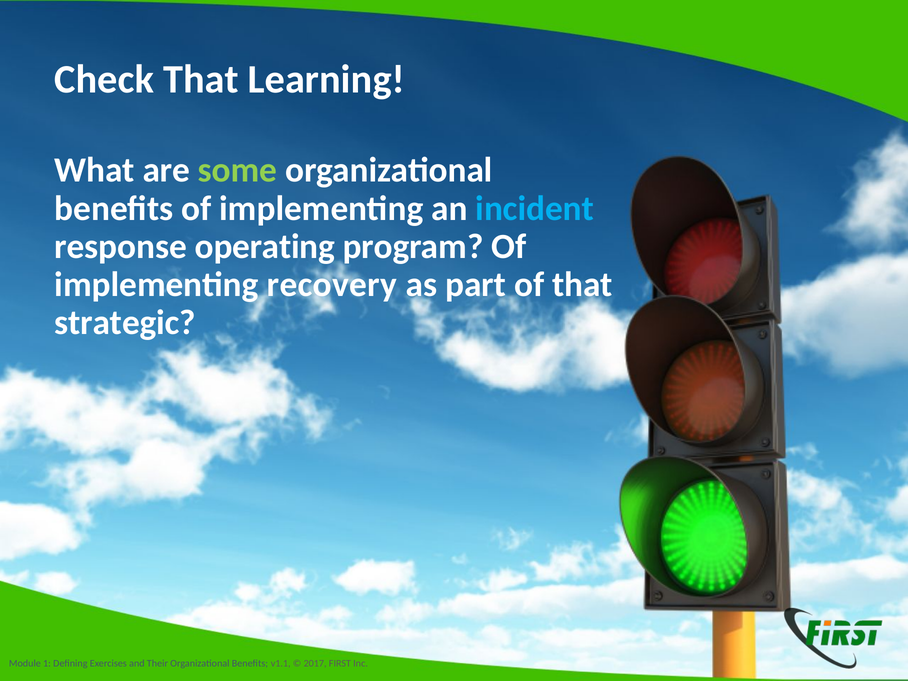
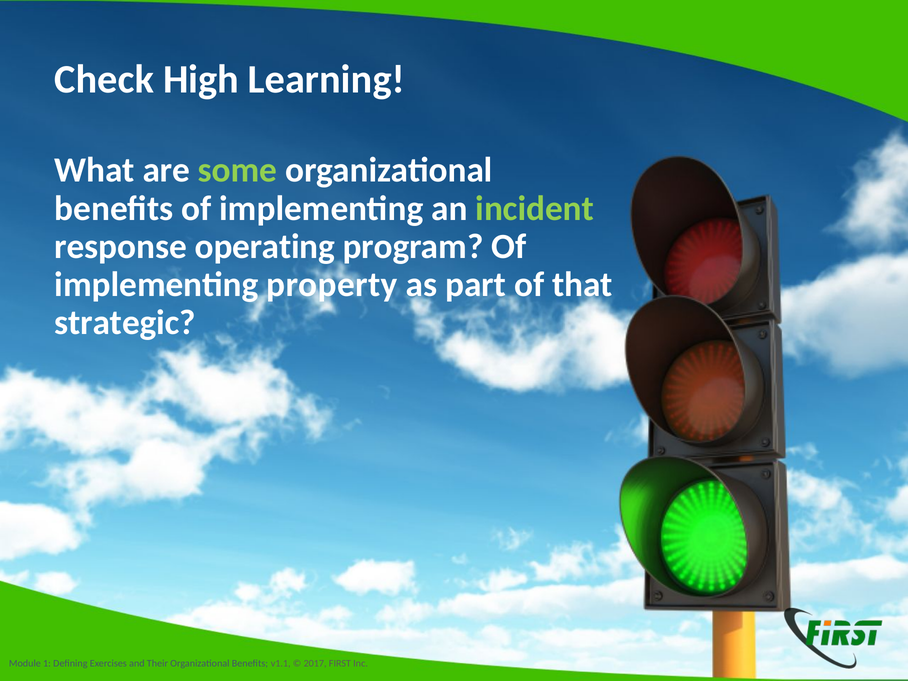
Check That: That -> High (201, 80)
incident colour: light blue -> light green (535, 208)
recovery: recovery -> property (332, 285)
